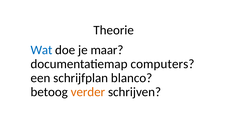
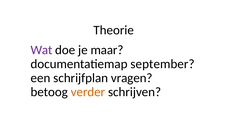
Wat colour: blue -> purple (41, 50)
computers: computers -> september (163, 64)
blanco: blanco -> vragen (132, 78)
